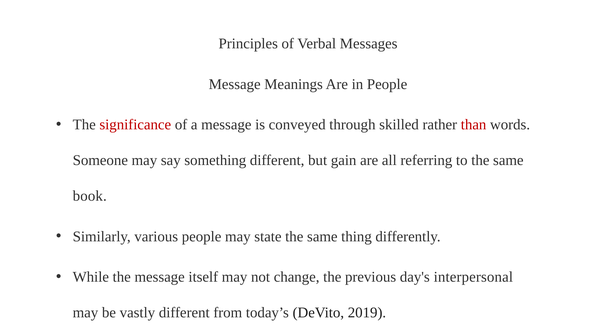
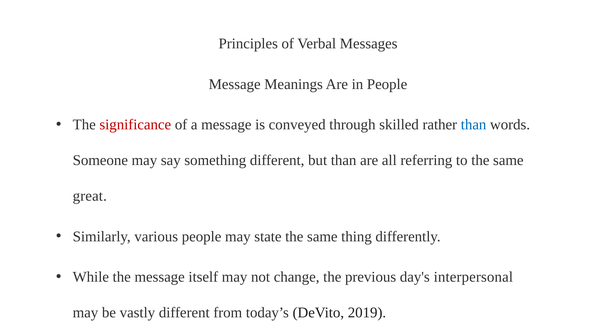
than colour: red -> blue (474, 125)
but gain: gain -> than (344, 160)
book: book -> great (90, 196)
